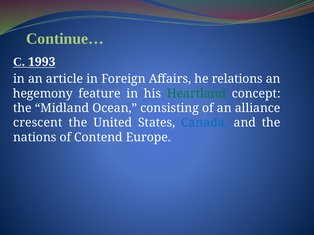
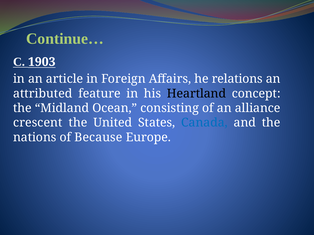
1993: 1993 -> 1903 (42, 62)
hegemony: hegemony -> attributed (43, 94)
Heartland colour: green -> black (196, 94)
Contend: Contend -> Because (98, 138)
